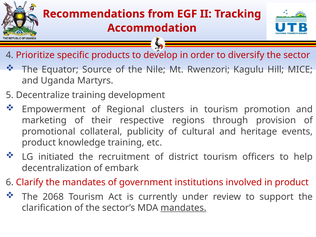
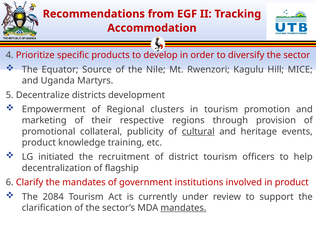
Decentralize training: training -> districts (89, 95)
cultural underline: none -> present (198, 131)
embark: embark -> flagship (122, 168)
2068: 2068 -> 2084 (53, 197)
